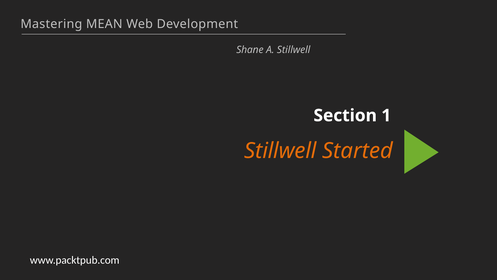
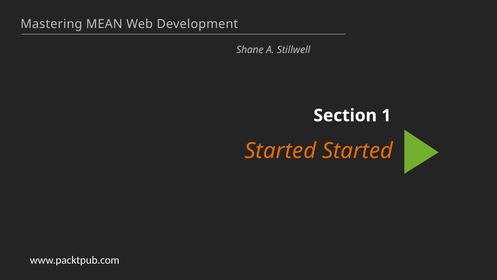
Stillwell: Stillwell -> Started (280, 151)
